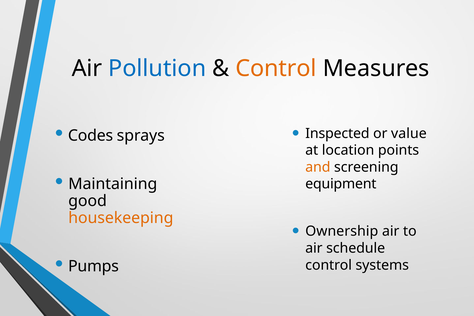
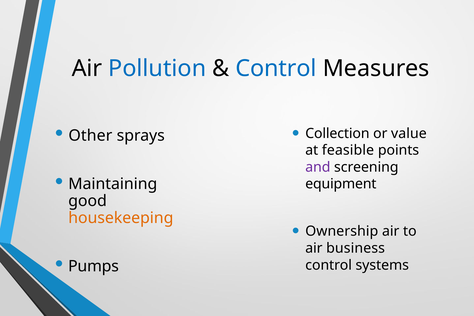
Control colour: orange -> blue (276, 68)
Codes: Codes -> Other (90, 136)
Inspected: Inspected -> Collection (337, 133)
location: location -> feasible (348, 150)
and colour: orange -> purple (318, 167)
schedule: schedule -> business (356, 248)
